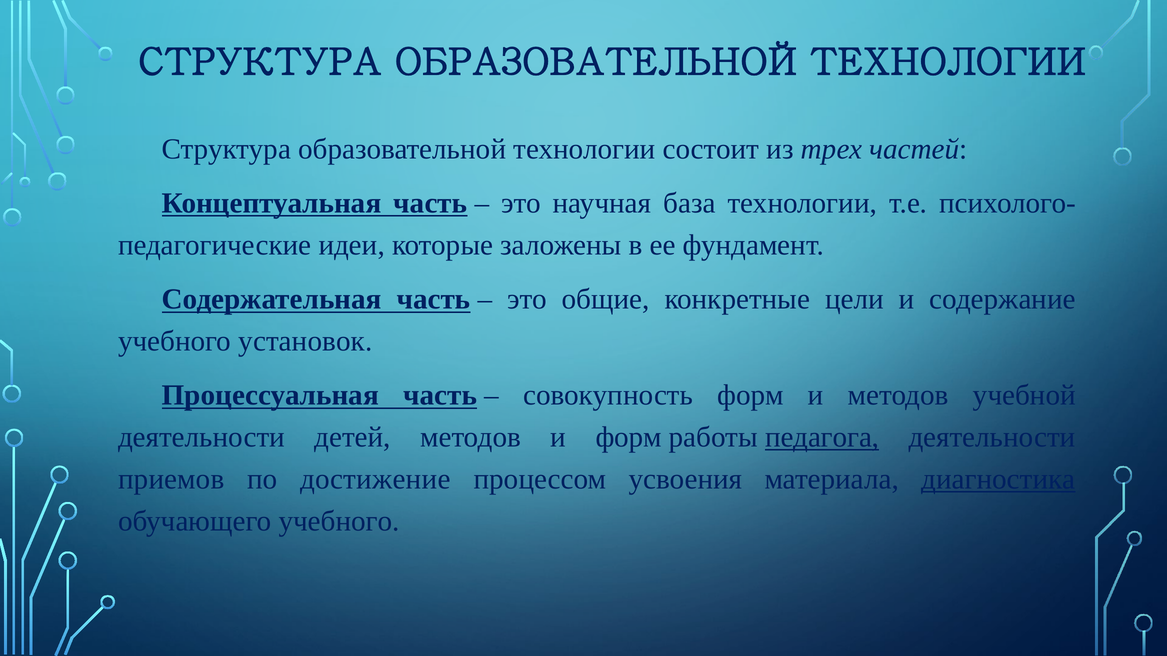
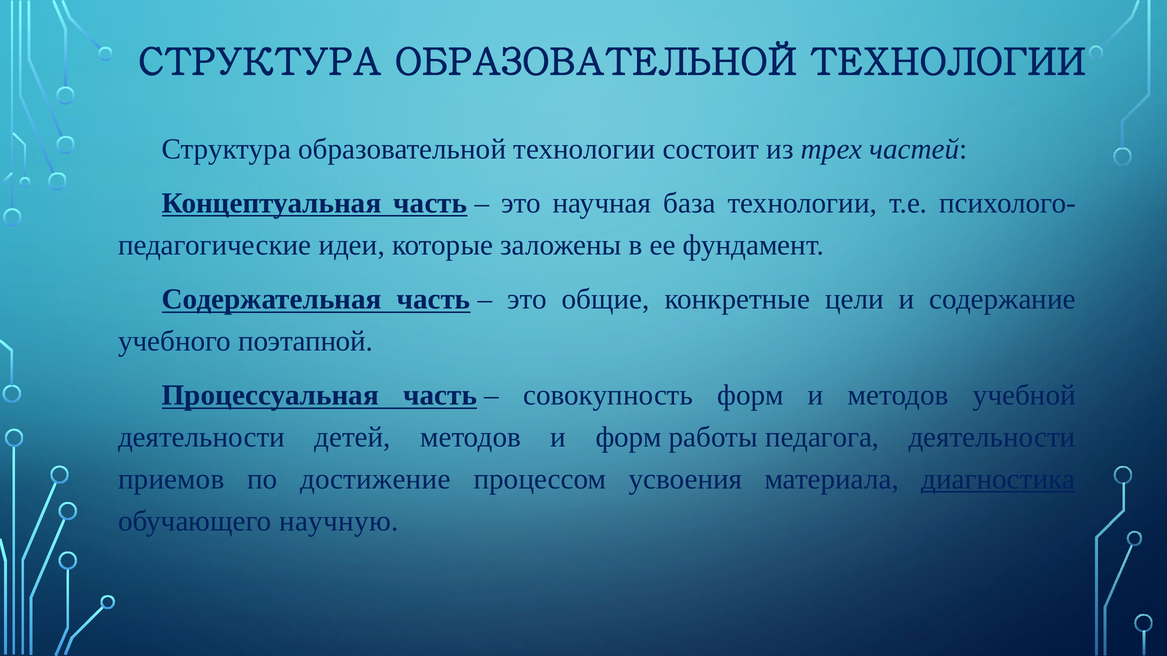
установок: установок -> поэтапной (306, 341)
педагога underline: present -> none (822, 438)
обучающего учебного: учебного -> научную (339, 522)
